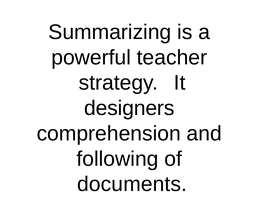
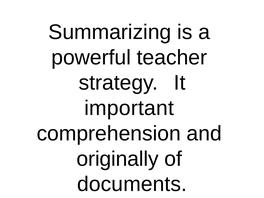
designers: designers -> important (129, 108)
following: following -> originally (118, 159)
